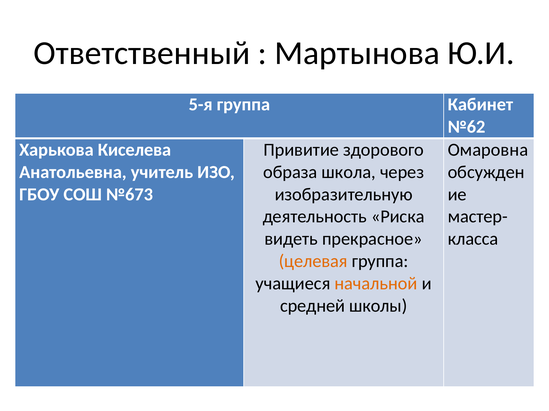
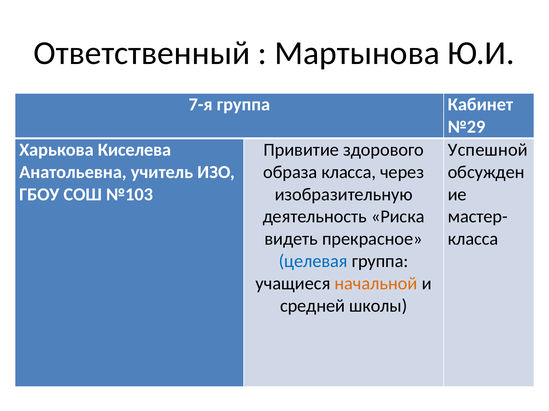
5-я: 5-я -> 7-я (201, 105)
№62: №62 -> №29 (466, 127)
Омаровна: Омаровна -> Успешной (488, 150)
образа школа: школа -> класса (349, 172)
№673: №673 -> №103 (129, 195)
целевая colour: orange -> blue (313, 262)
